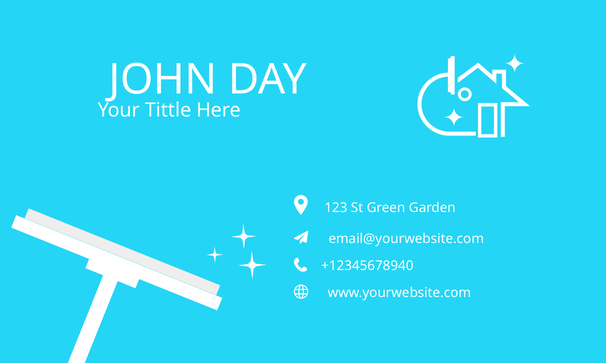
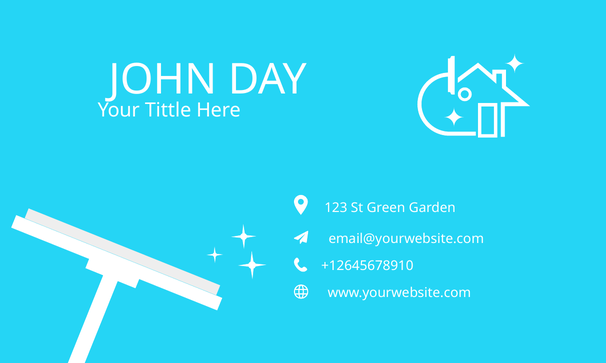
+12345678940: +12345678940 -> +12645678910 (367, 266)
